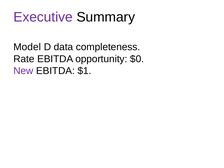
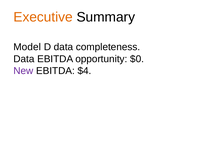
Executive colour: purple -> orange (43, 17)
Rate: Rate -> Data (24, 59)
$1: $1 -> $4 (85, 71)
